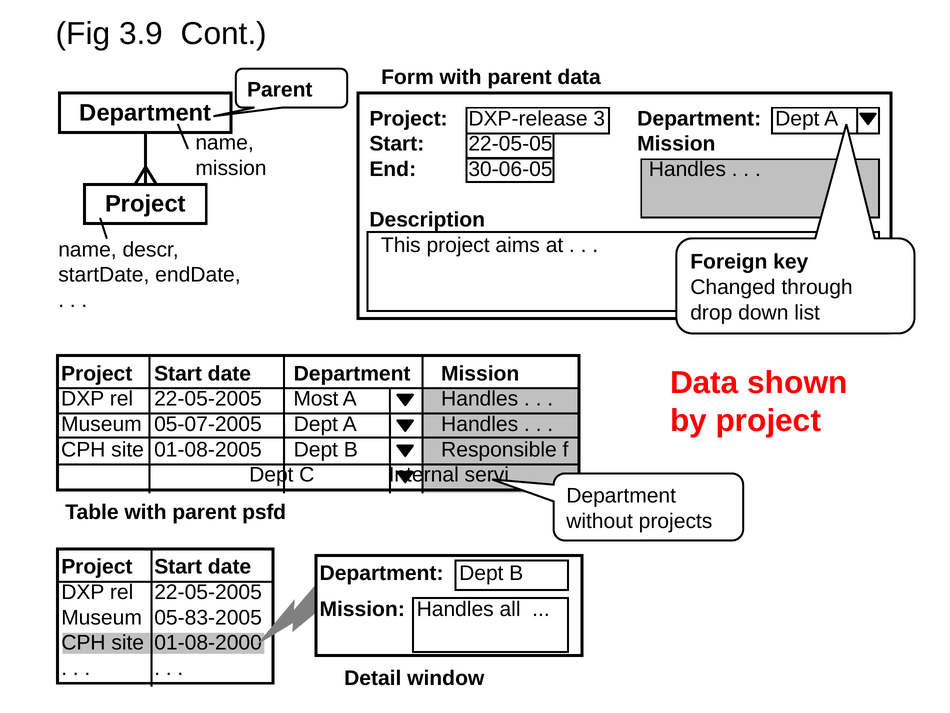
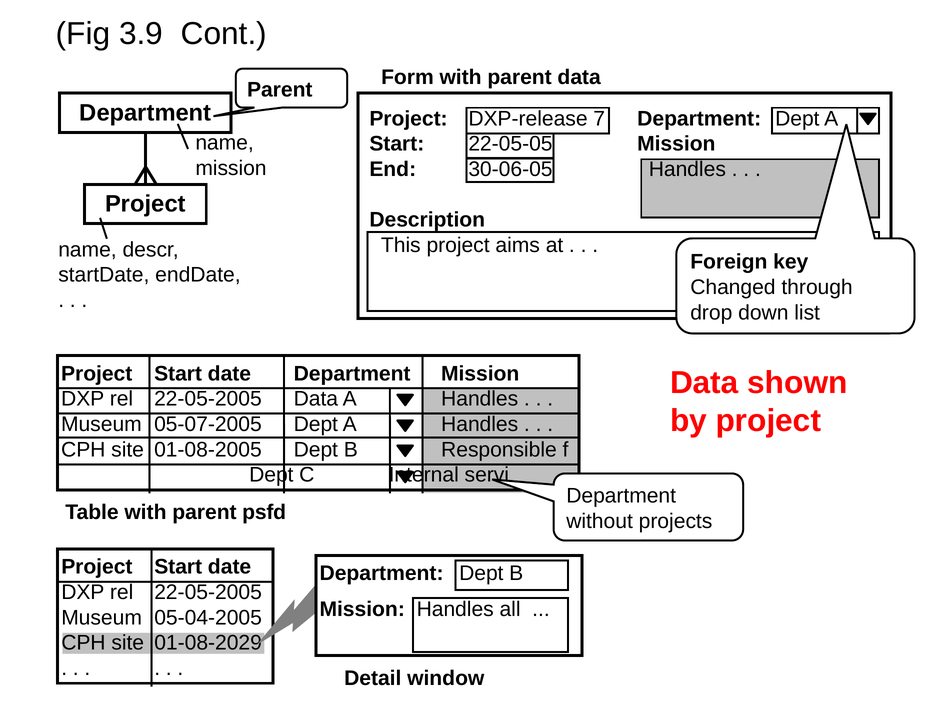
3: 3 -> 7 (599, 118)
22-05-2005 Most: Most -> Data (316, 399)
05-83-2005: 05-83-2005 -> 05-04-2005 (208, 617)
01-08-2000: 01-08-2000 -> 01-08-2029 (208, 643)
